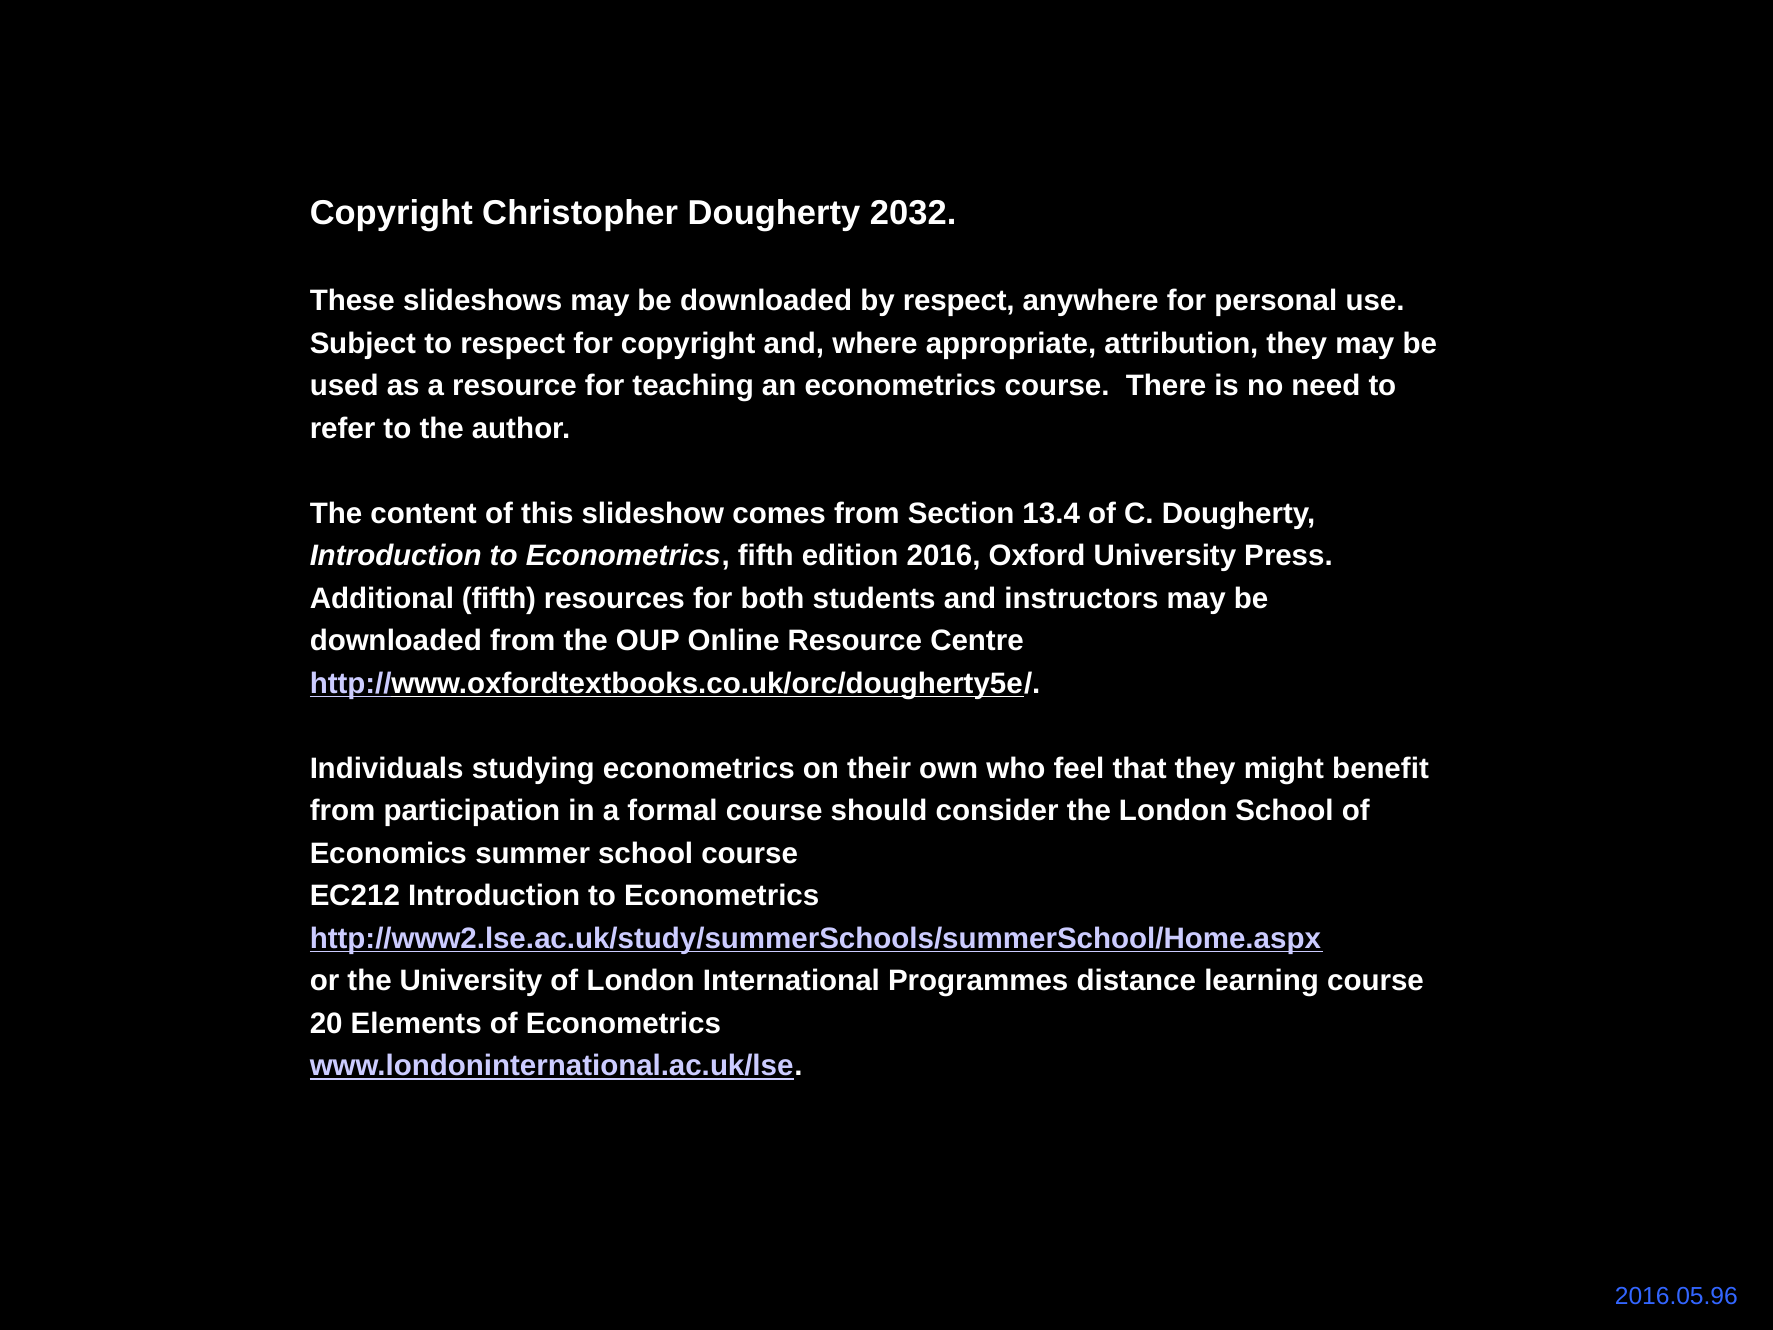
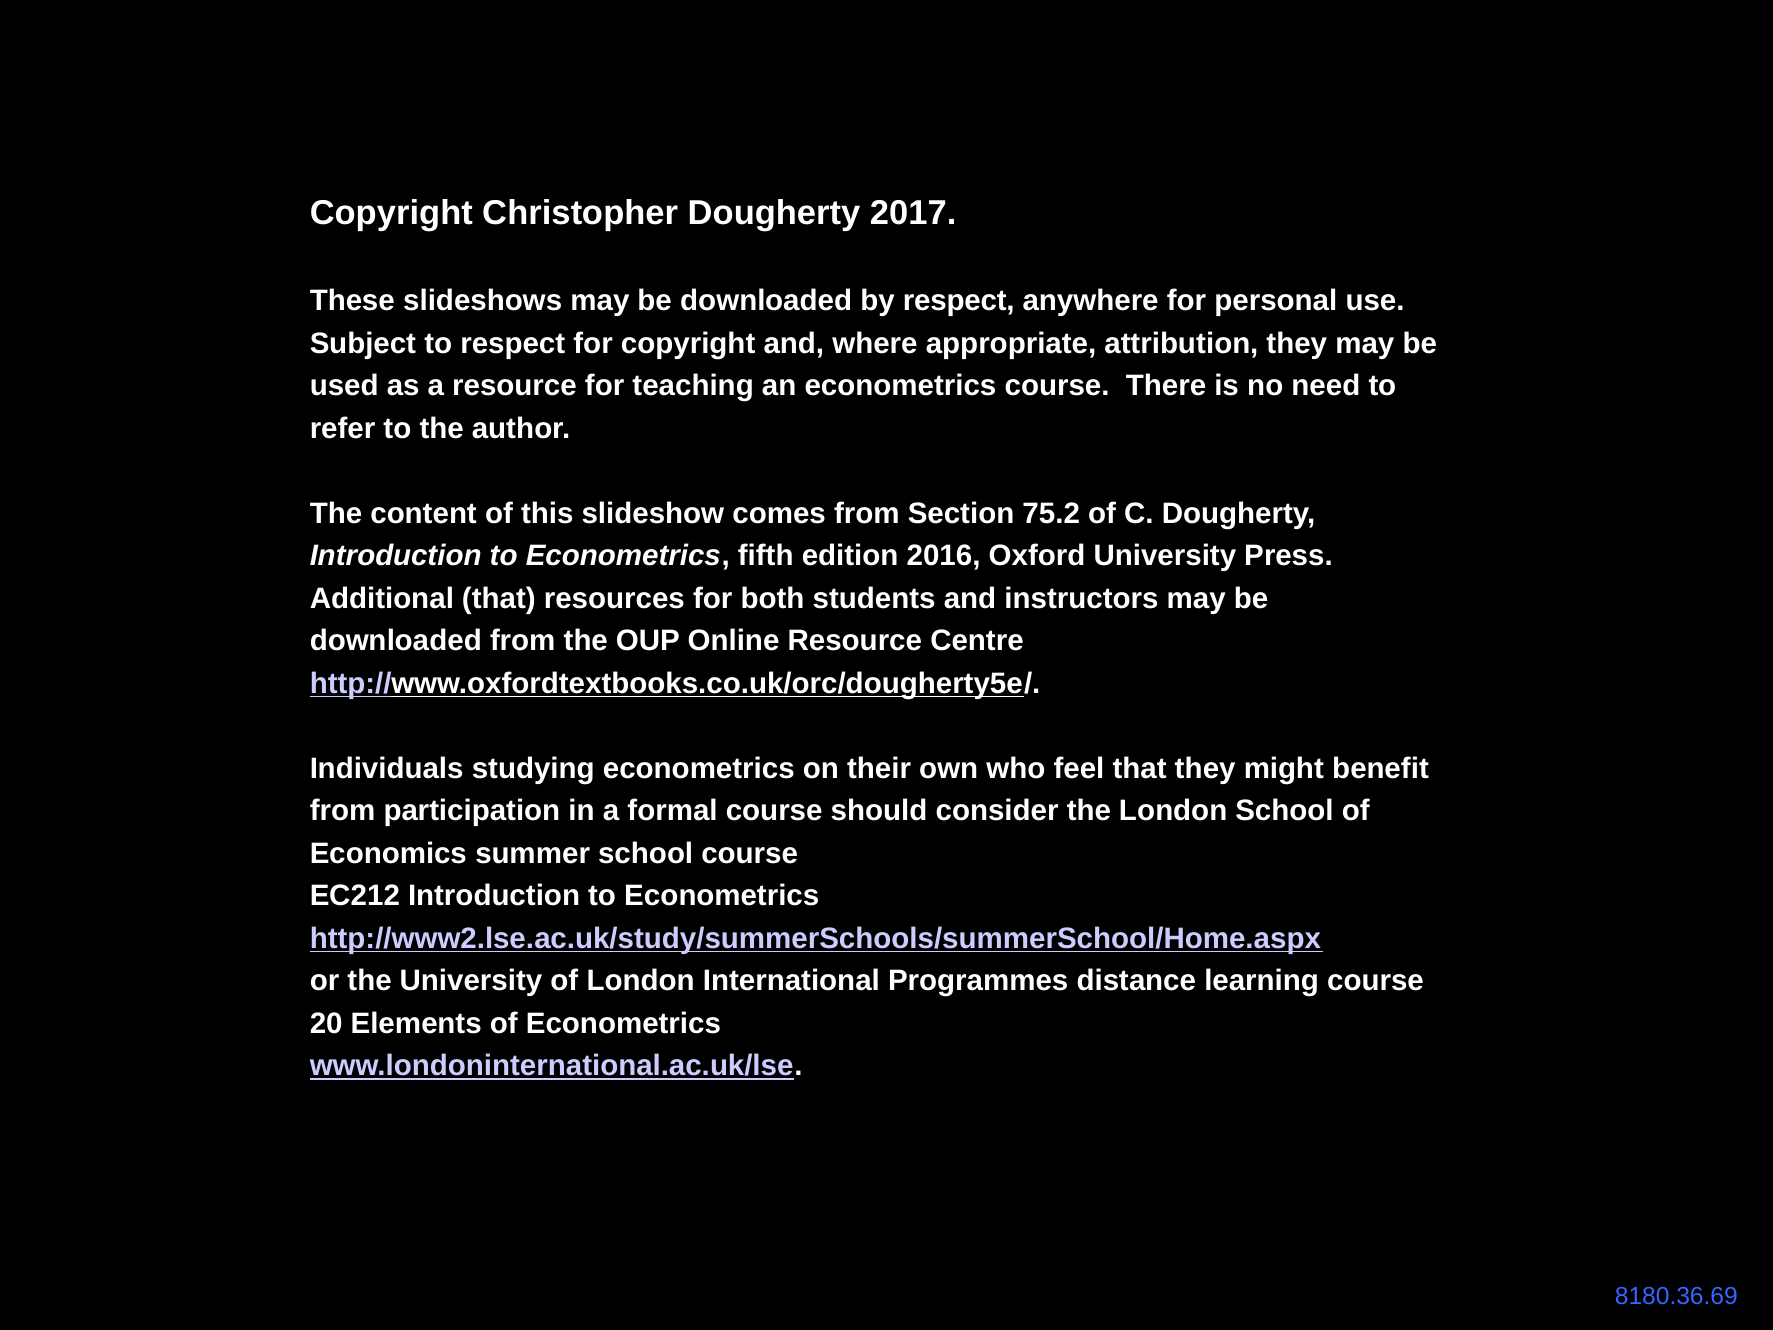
2032: 2032 -> 2017 (913, 213)
13.4: 13.4 -> 75.2 (1051, 513)
Additional fifth: fifth -> that (499, 598)
2016.05.96: 2016.05.96 -> 8180.36.69 (1676, 1296)
